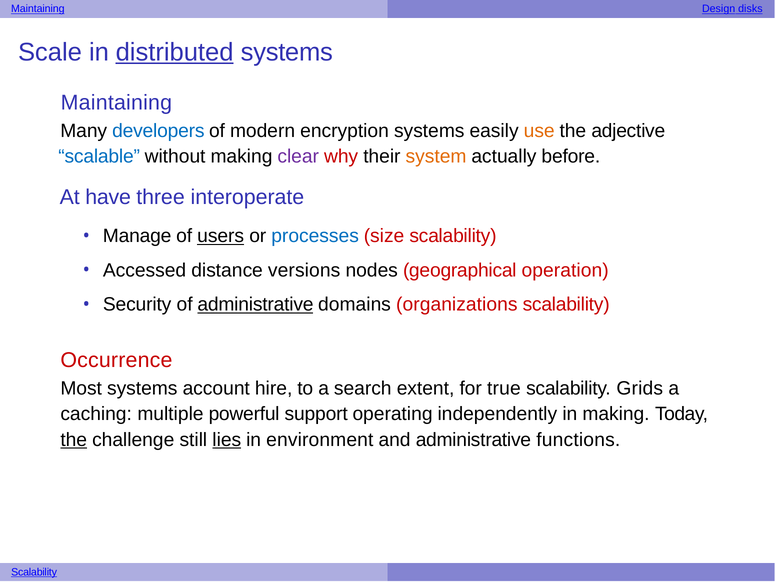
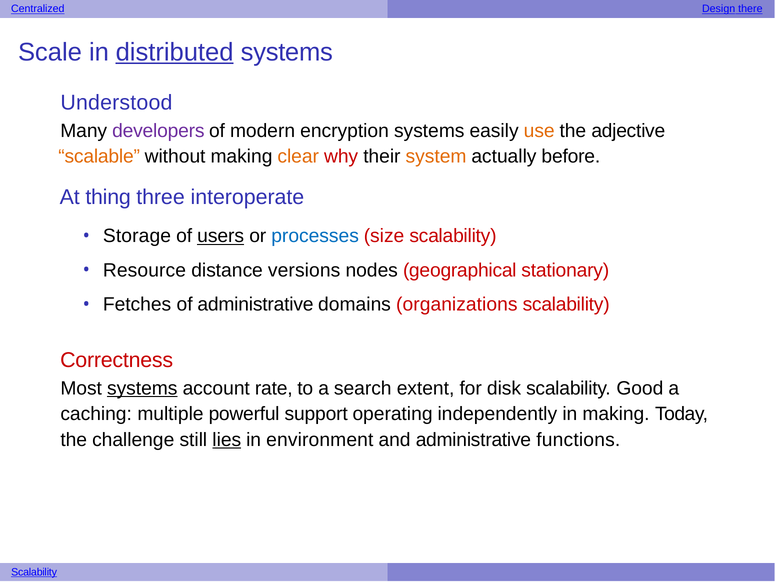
Maintaining: Maintaining -> Centralized (38, 9)
disks: disks -> there (750, 9)
Maintaining: Maintaining -> Understood (116, 103)
developers colour: blue -> purple (158, 131)
scalable colour: blue -> orange (99, 156)
clear colour: purple -> orange (298, 156)
have: have -> thing (108, 197)
Manage: Manage -> Storage (137, 236)
Accessed: Accessed -> Resource (144, 270)
operation: operation -> stationary (565, 270)
Security: Security -> Fetches (137, 304)
administrative underline: present -> none (255, 304)
Occurrence: Occurrence -> Correctness (117, 360)
systems underline: none -> present (142, 388)
hire: hire -> rate (274, 388)
true: true -> disk (504, 388)
Grids: Grids -> Good (640, 388)
the underline: present -> none (74, 440)
